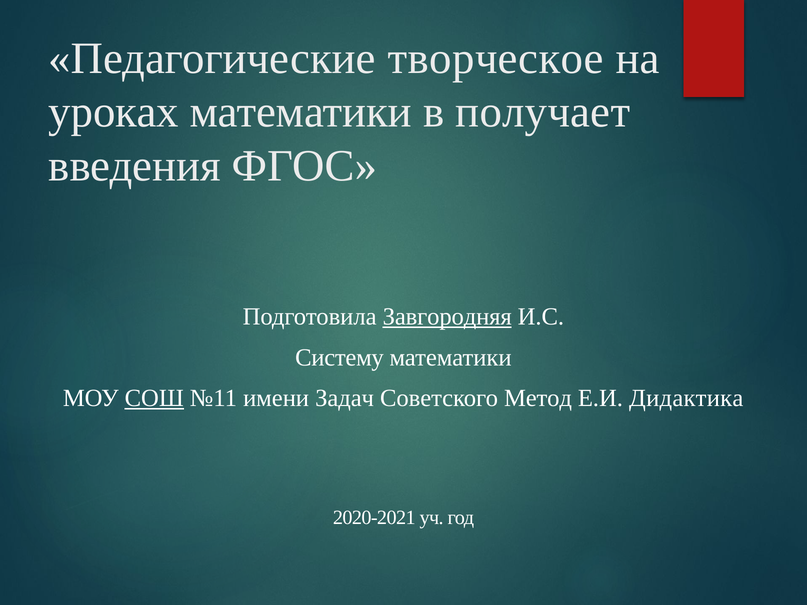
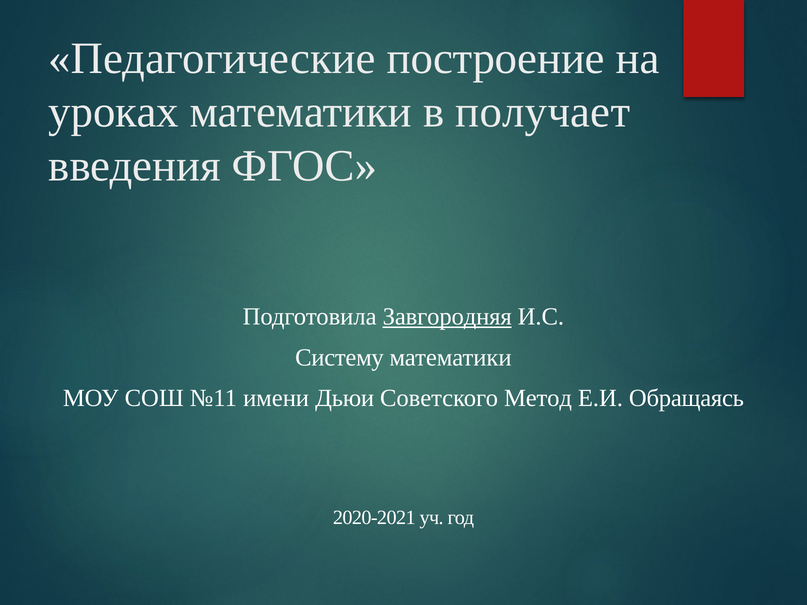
творческое: творческое -> построение (496, 58)
СОШ underline: present -> none (154, 398)
Задач: Задач -> Дьюи (345, 398)
Дидактика: Дидактика -> Обращаясь (686, 398)
